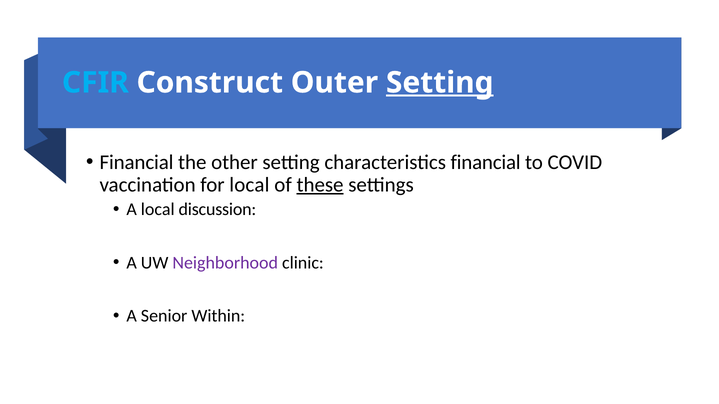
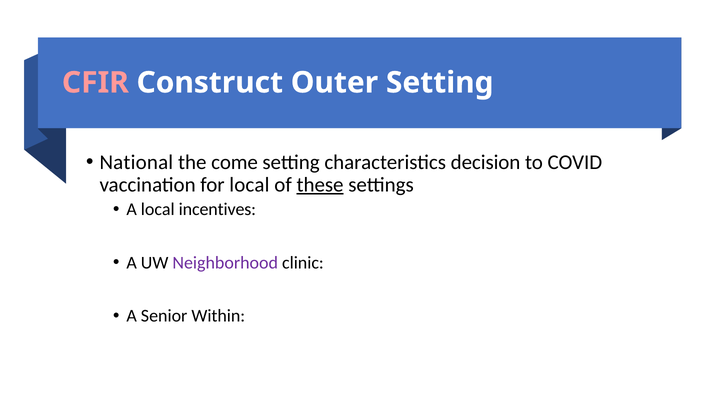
CFIR colour: light blue -> pink (95, 83)
Setting underline: present -> none (440, 83)
Financial: Financial -> National (136, 162)
other: other -> come (234, 162)
characteristics financial: financial -> decision (486, 162)
discussion: discussion -> incentives (217, 210)
